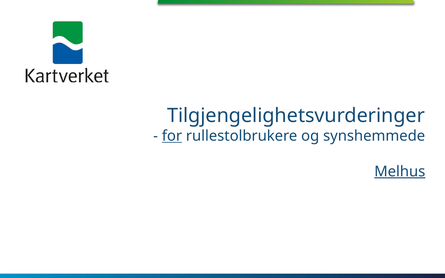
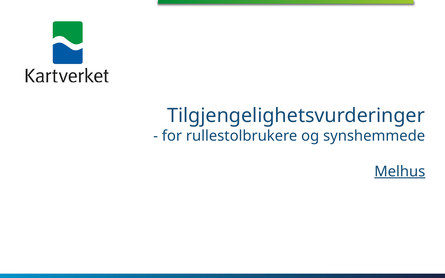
for underline: present -> none (172, 136)
